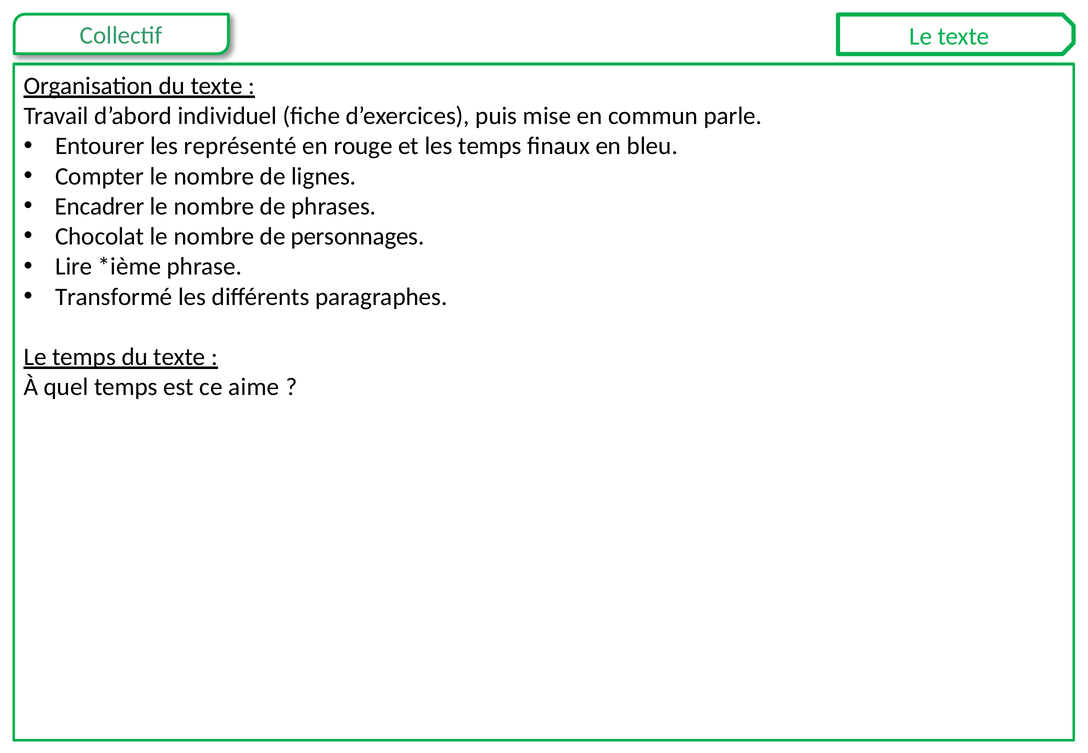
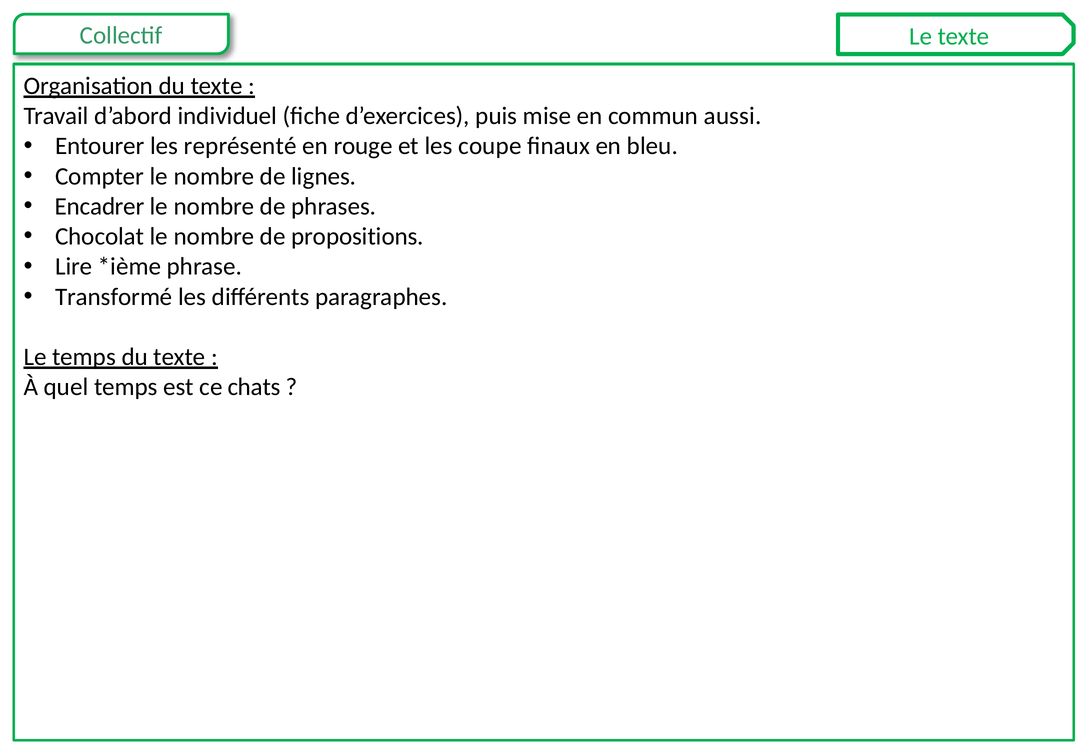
parle: parle -> aussi (733, 116)
les temps: temps -> coupe (490, 146)
personnages: personnages -> propositions (358, 237)
aime: aime -> chats (254, 387)
